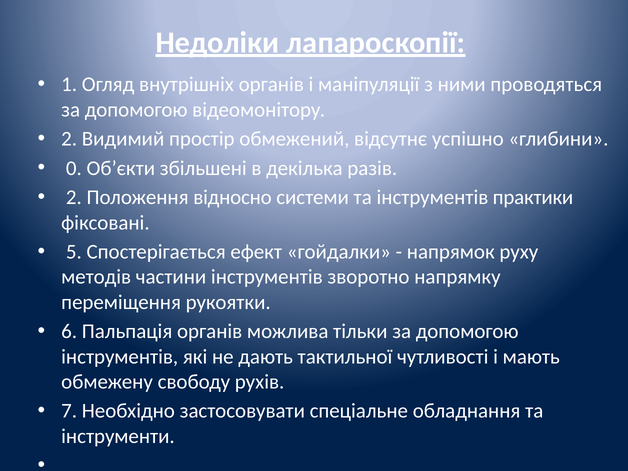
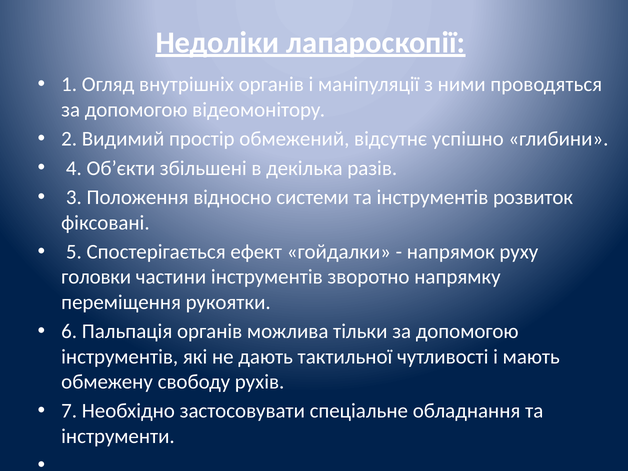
0: 0 -> 4 (74, 168)
2: 2 -> 3 (74, 198)
практики: практики -> розвиток (533, 198)
методів: методів -> головки (96, 277)
